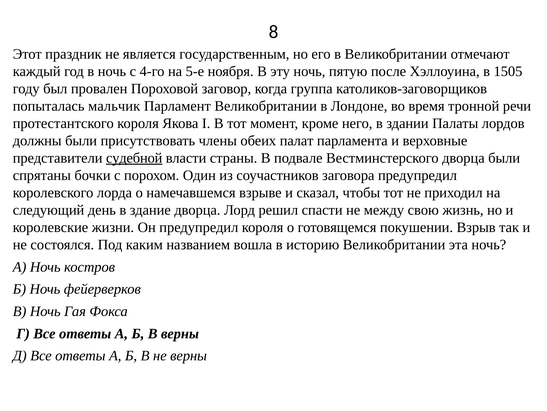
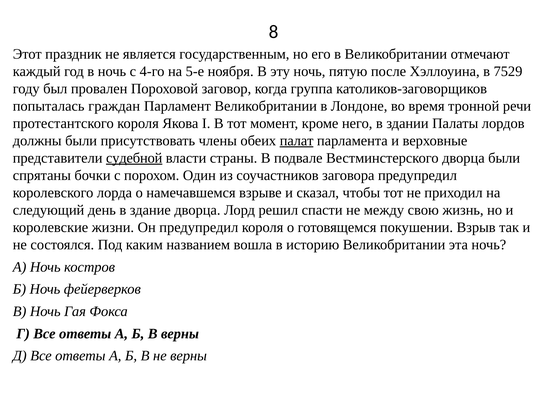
1505: 1505 -> 7529 (508, 71)
мальчик: мальчик -> граждан (114, 106)
палат underline: none -> present (297, 140)
